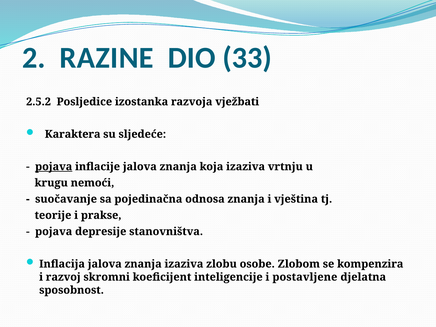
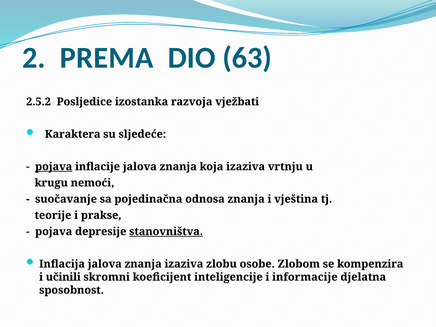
RAZINE: RAZINE -> PREMA (107, 58)
33: 33 -> 63 (247, 58)
stanovništva underline: none -> present (166, 231)
razvoj: razvoj -> učinili (63, 277)
postavljene: postavljene -> informacije (305, 277)
